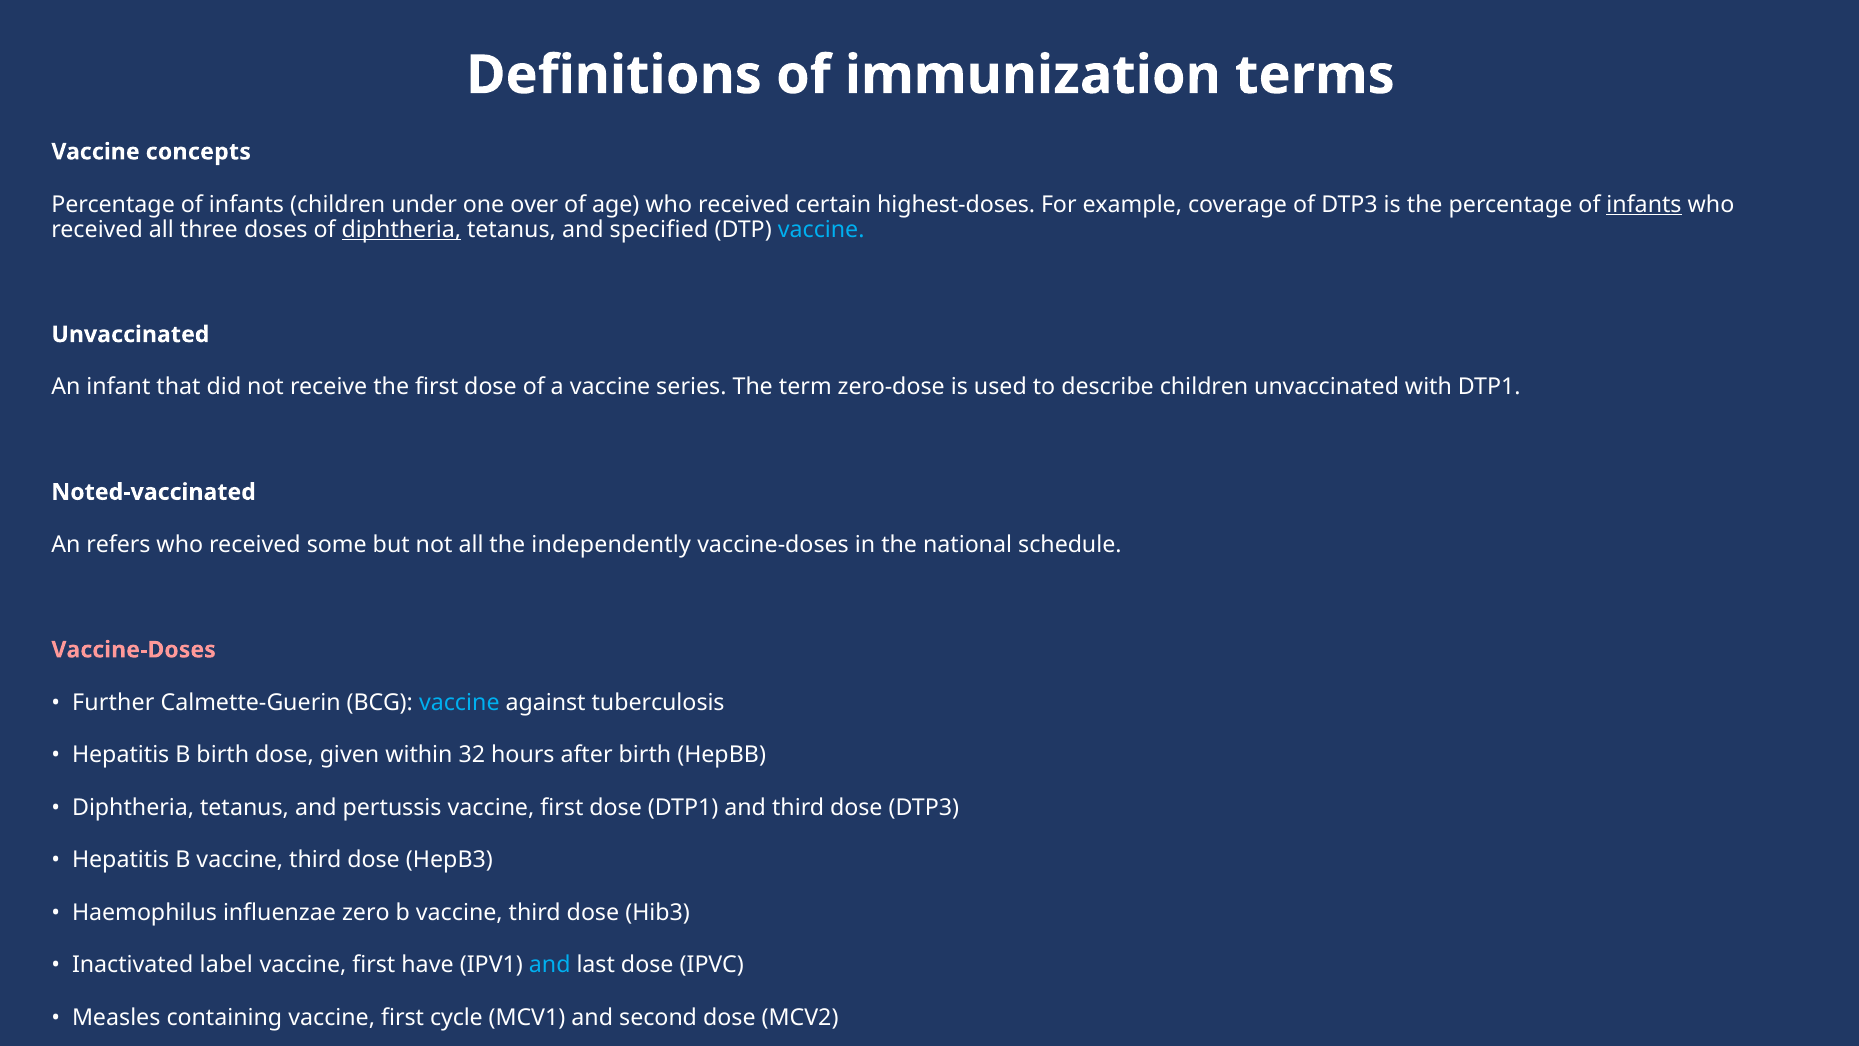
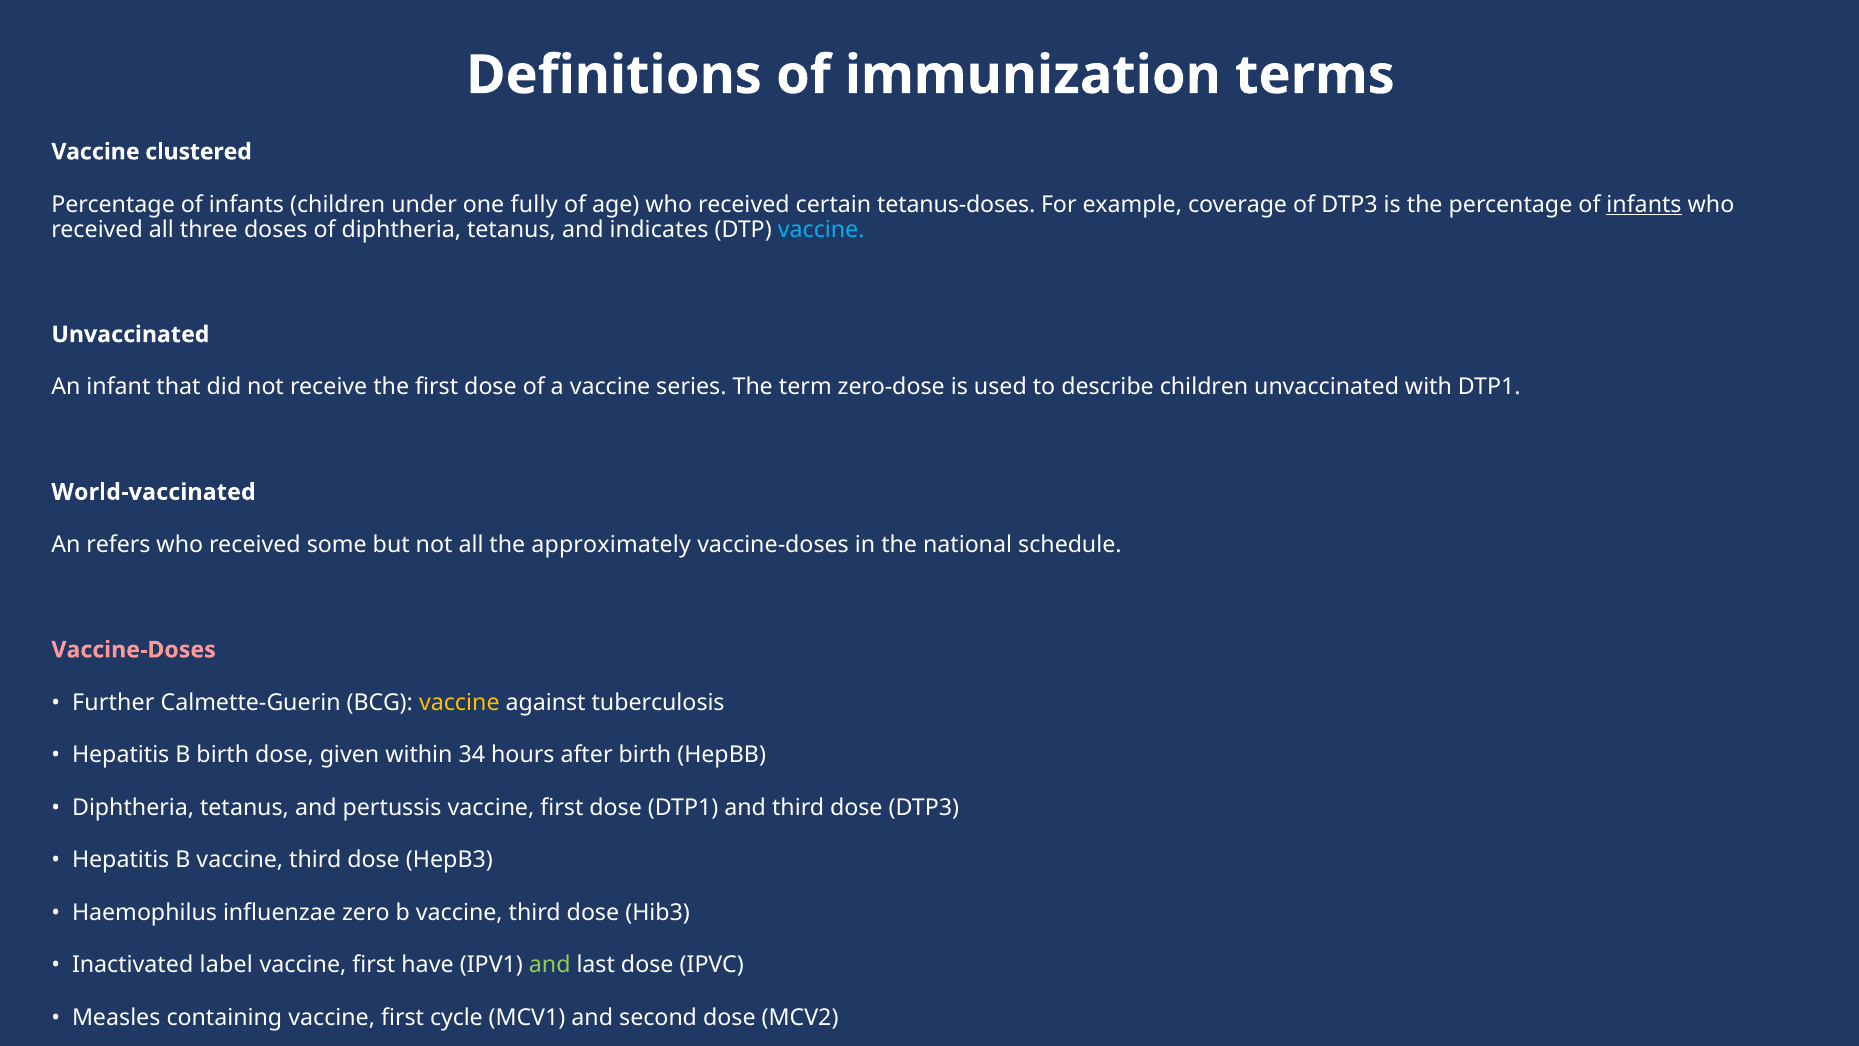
concepts: concepts -> clustered (198, 152)
over: over -> fully (534, 204)
highest-doses: highest-doses -> tetanus-doses (956, 204)
diphtheria underline: present -> none (401, 229)
specified: specified -> indicates (659, 229)
Noted-vaccinated: Noted-vaccinated -> World-vaccinated (154, 492)
independently: independently -> approximately (611, 545)
vaccine colour: light blue -> yellow (459, 702)
32: 32 -> 34 (472, 755)
and colour: light blue -> light green (550, 965)
